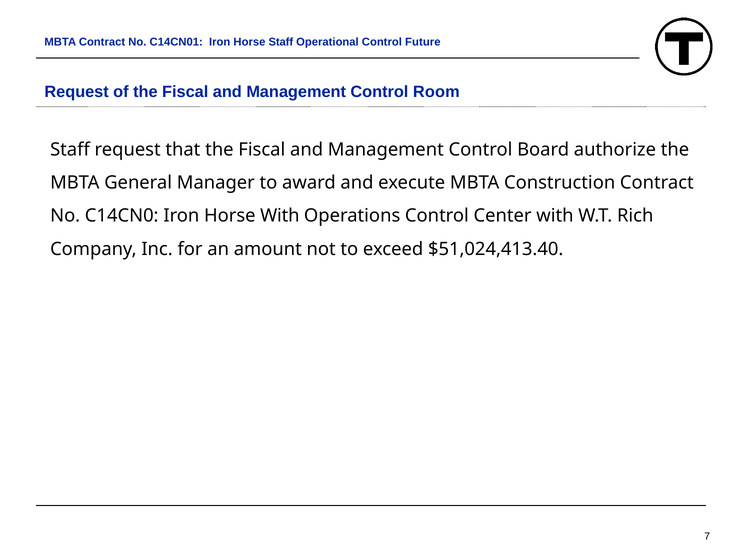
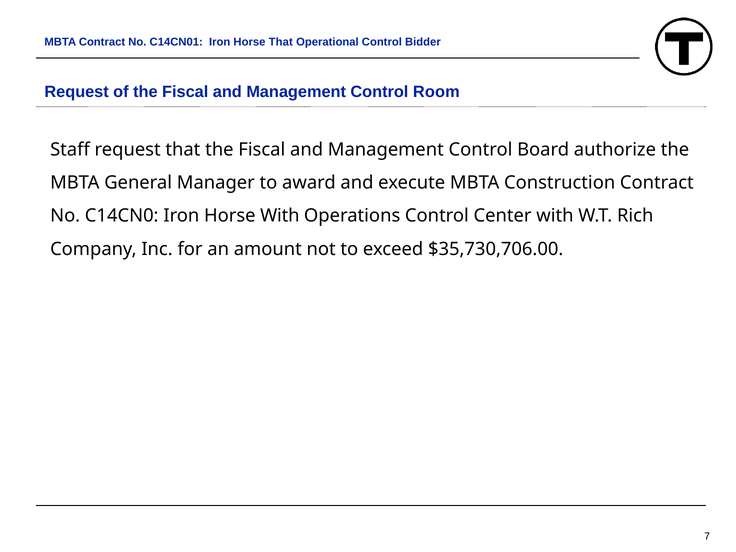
Horse Staff: Staff -> That (281, 42)
Future: Future -> Bidder (423, 42)
$51,024,413.40: $51,024,413.40 -> $35,730,706.00 (496, 249)
